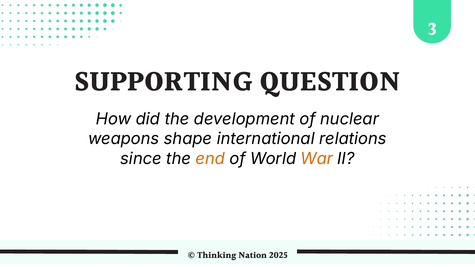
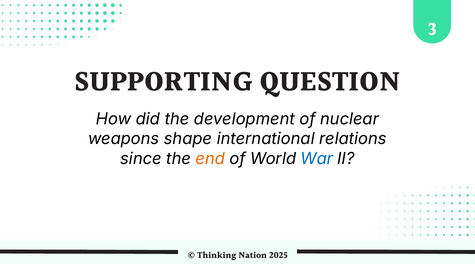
War colour: orange -> blue (317, 159)
